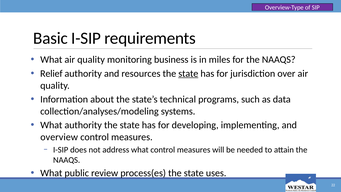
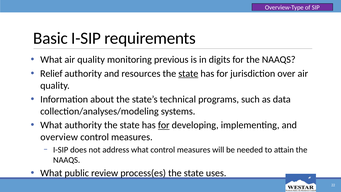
business: business -> previous (171, 60)
miles: miles -> digits (220, 60)
for underline: none -> present (164, 125)
